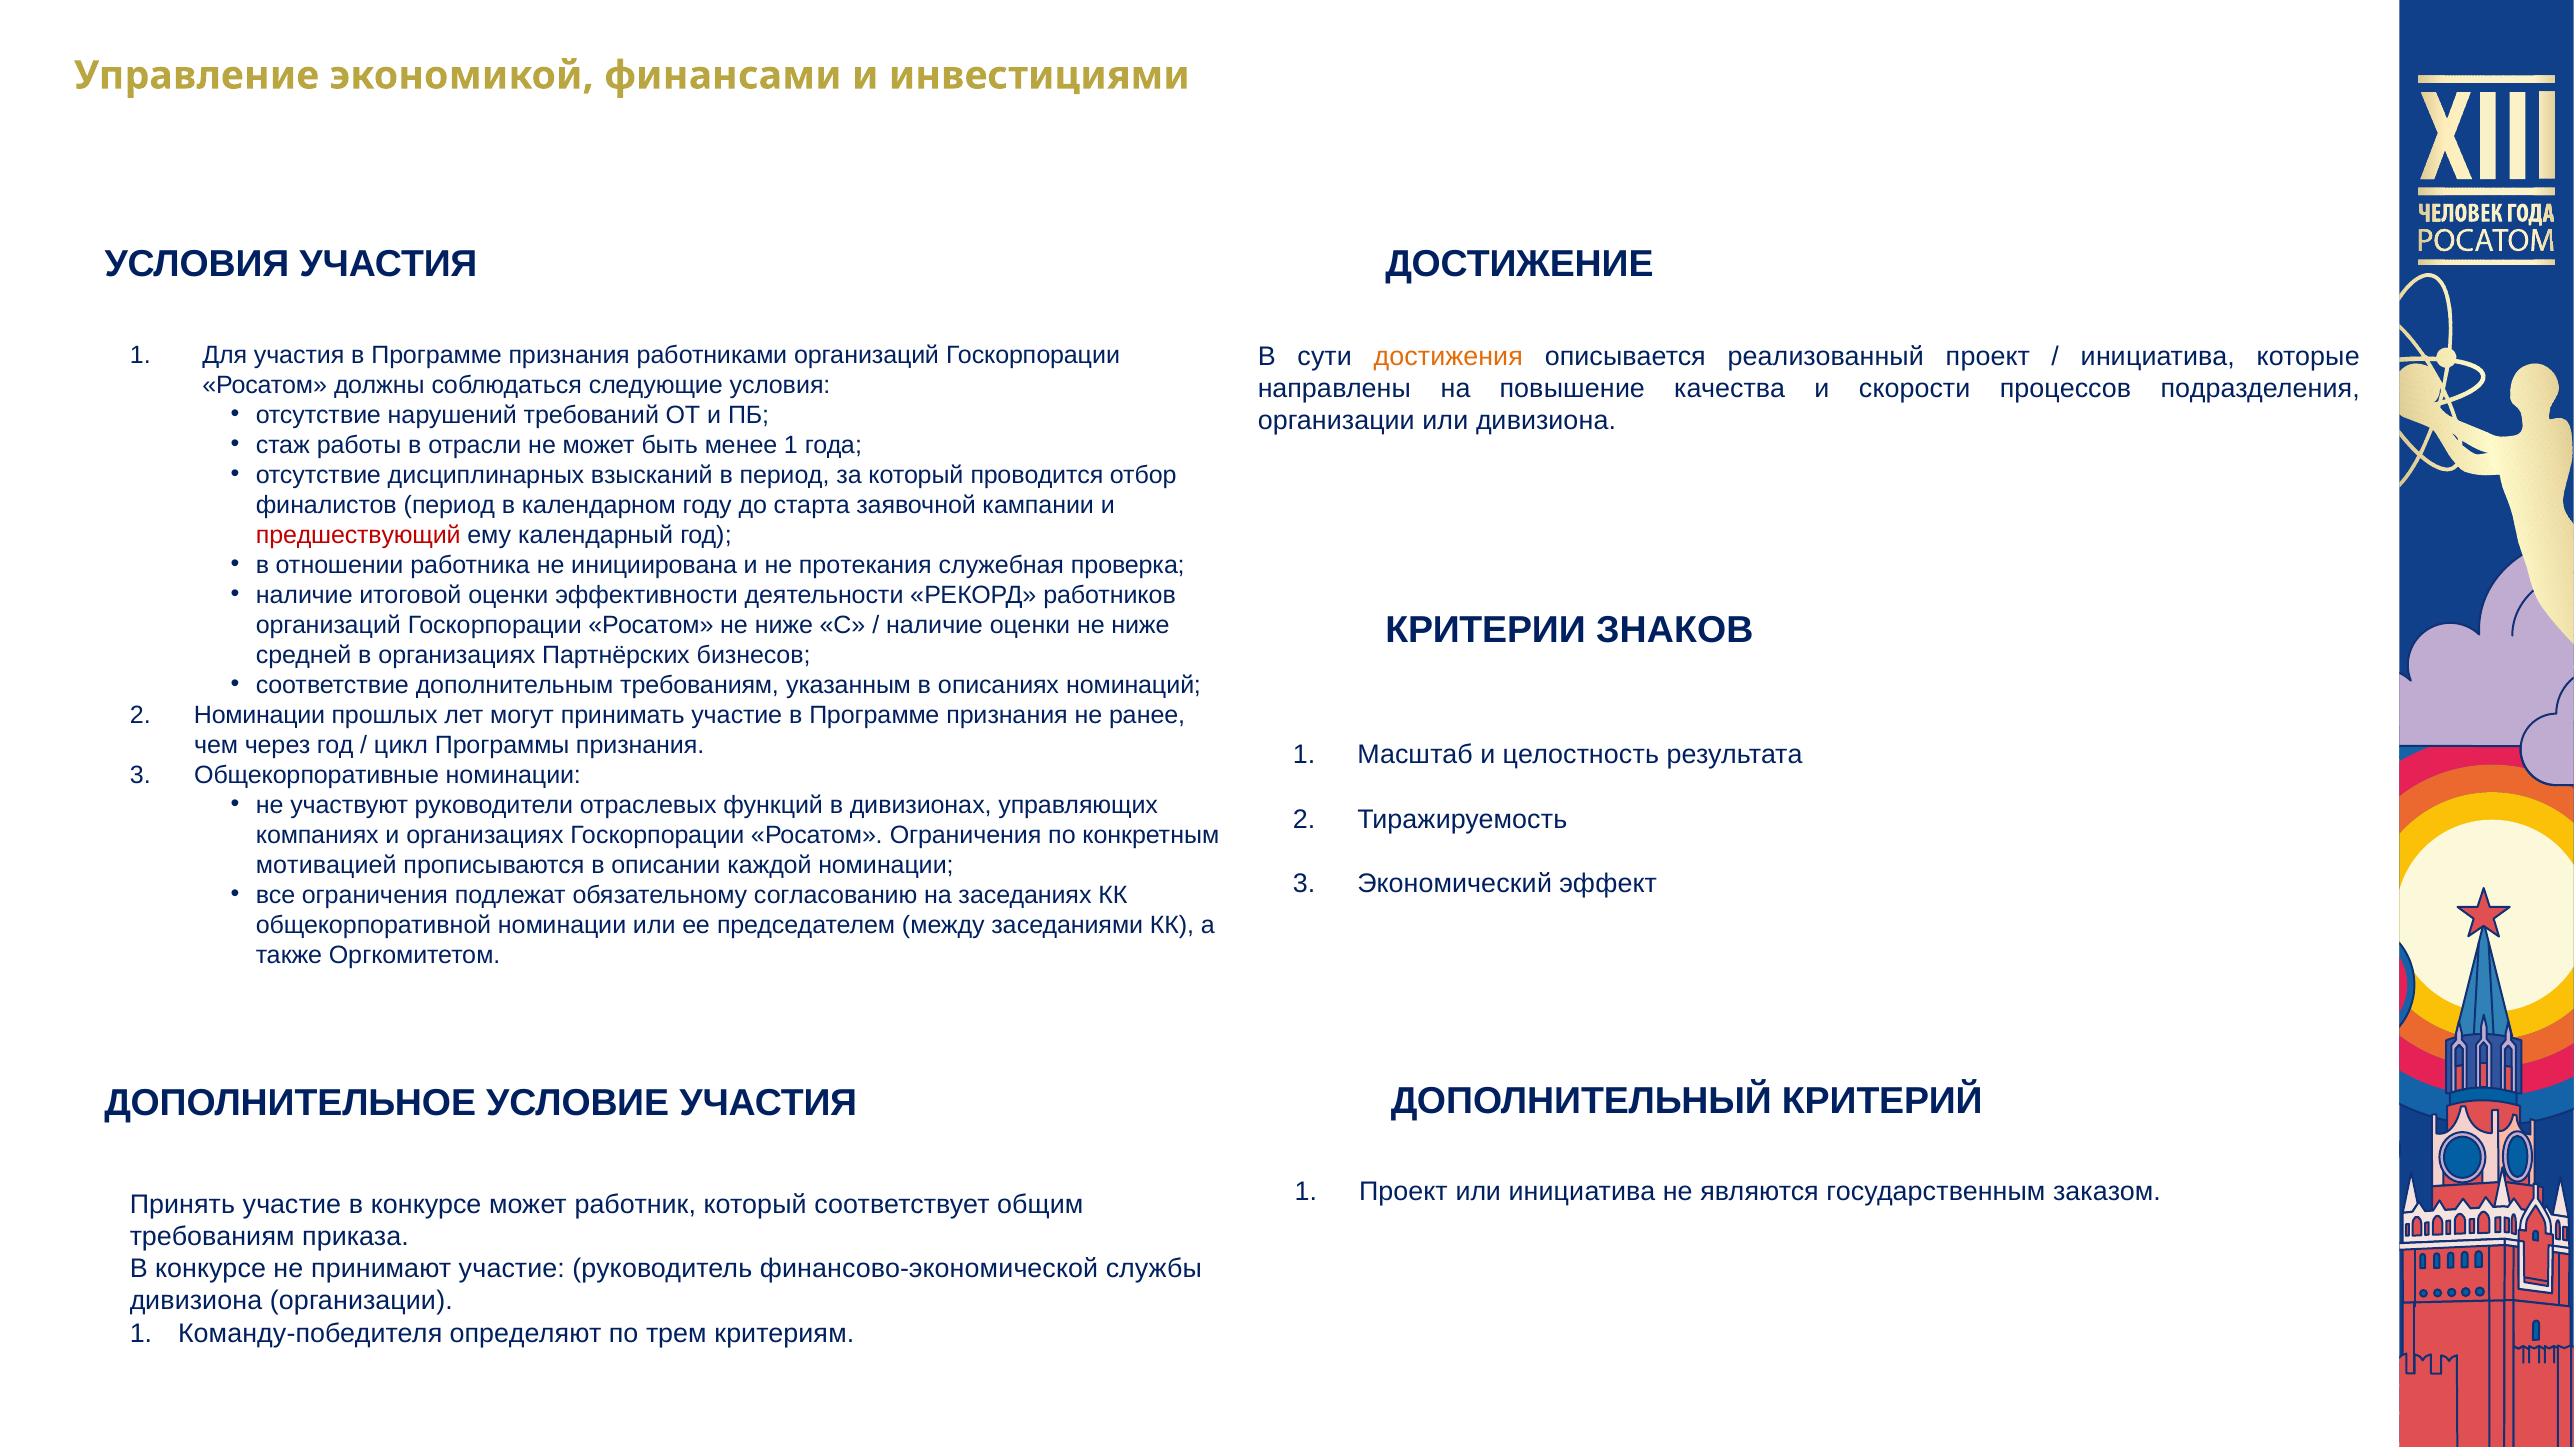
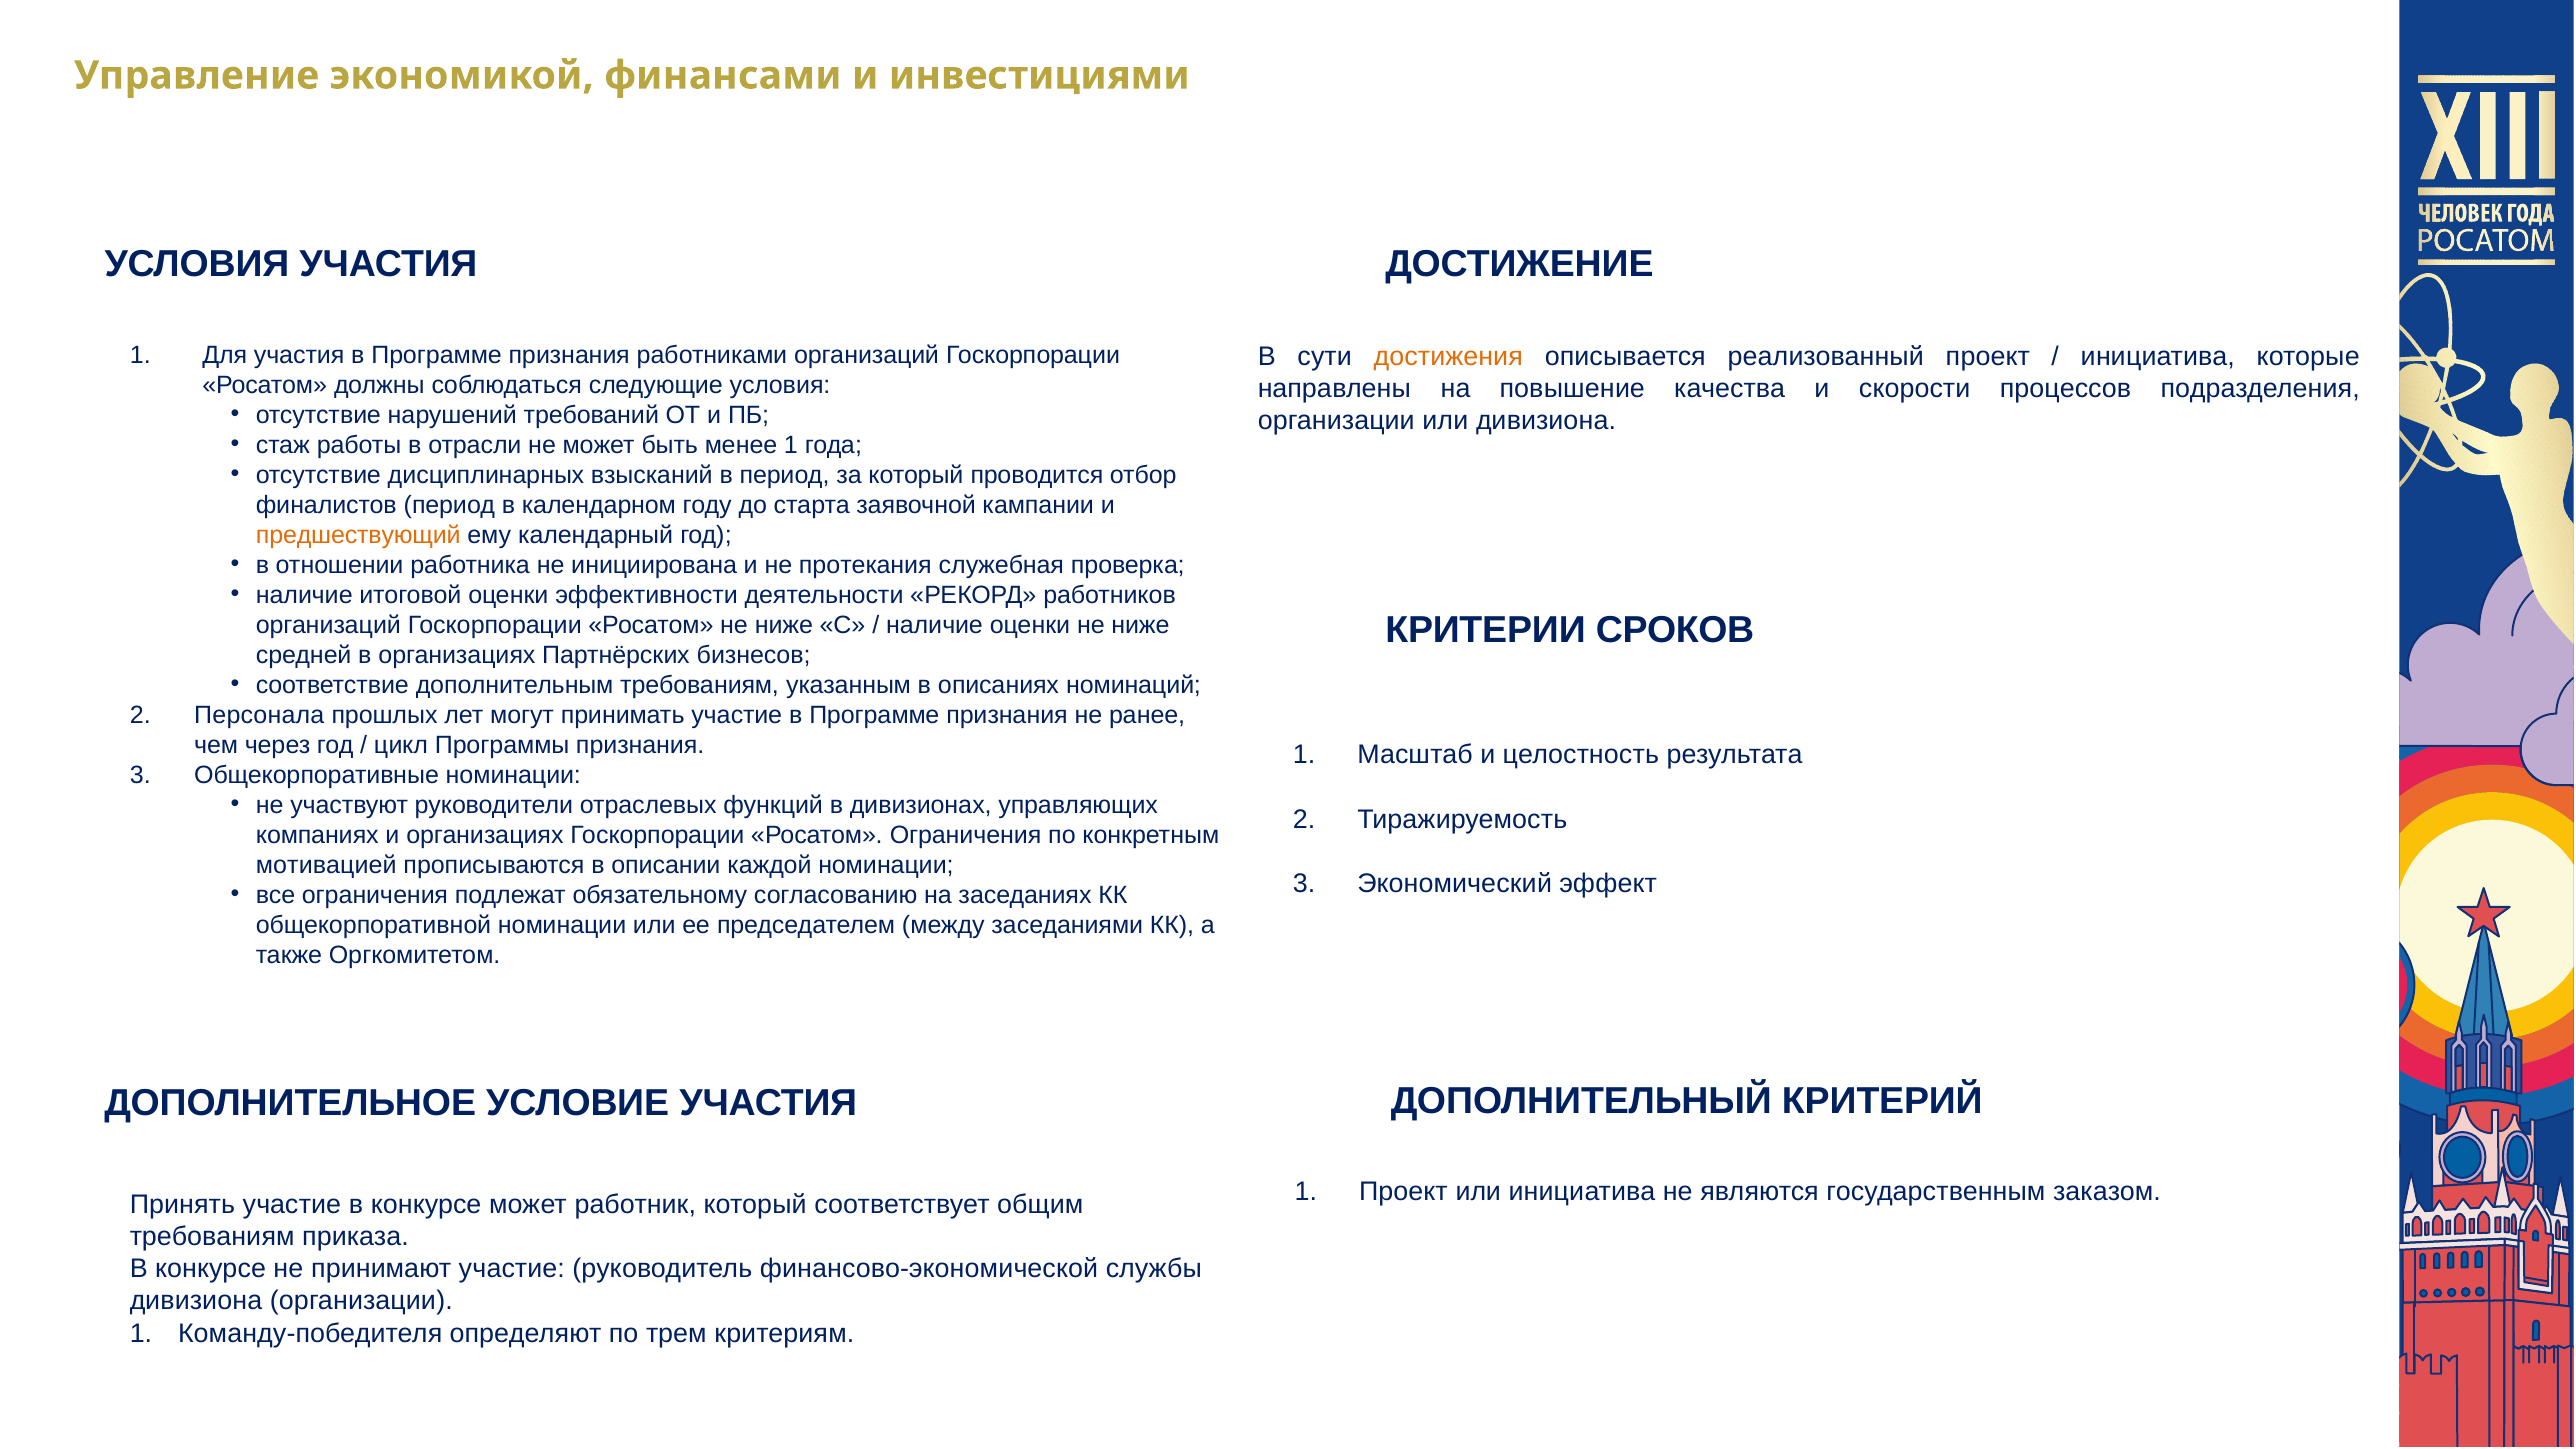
предшествующий colour: red -> orange (358, 535)
ЗНАКОВ: ЗНАКОВ -> СРОКОВ (1675, 630)
Номинации: Номинации -> Персонала (259, 715)
